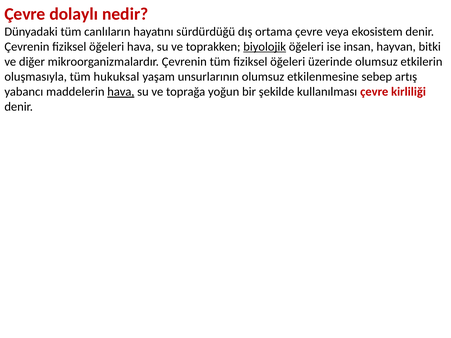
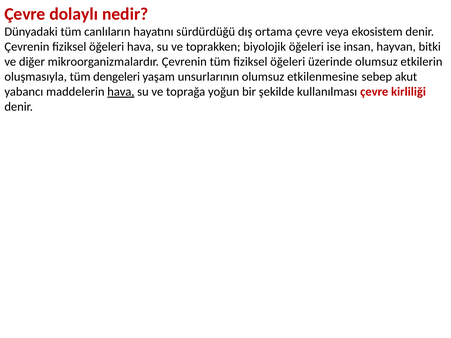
biyolojik underline: present -> none (265, 47)
hukuksal: hukuksal -> dengeleri (117, 77)
artış: artış -> akut (406, 77)
